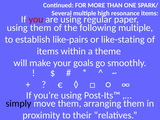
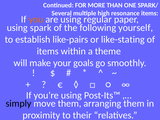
you colour: red -> orange (36, 19)
using them: them -> spark (41, 28)
following multiple: multiple -> yourself (136, 28)
